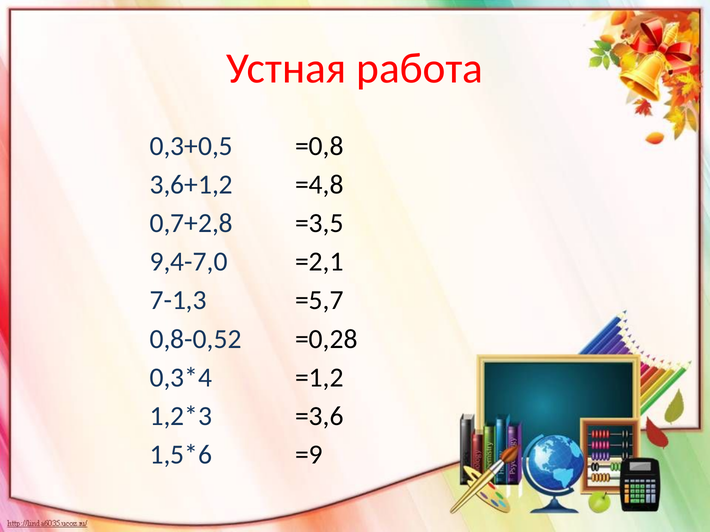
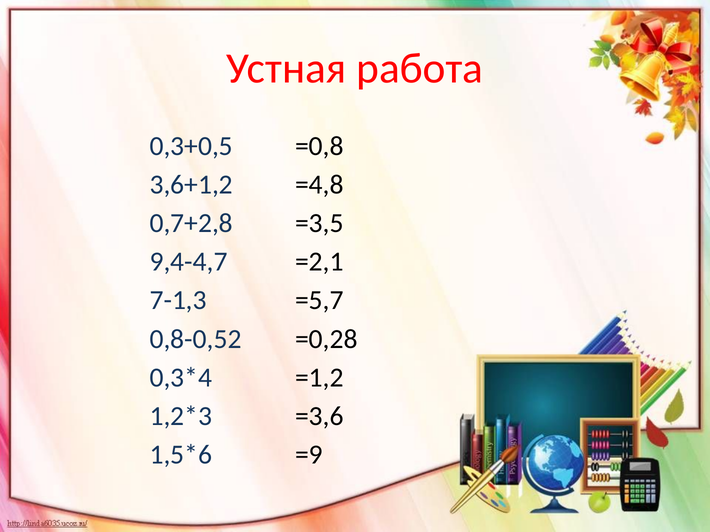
9,4-7,0: 9,4-7,0 -> 9,4-4,7 (189, 262)
